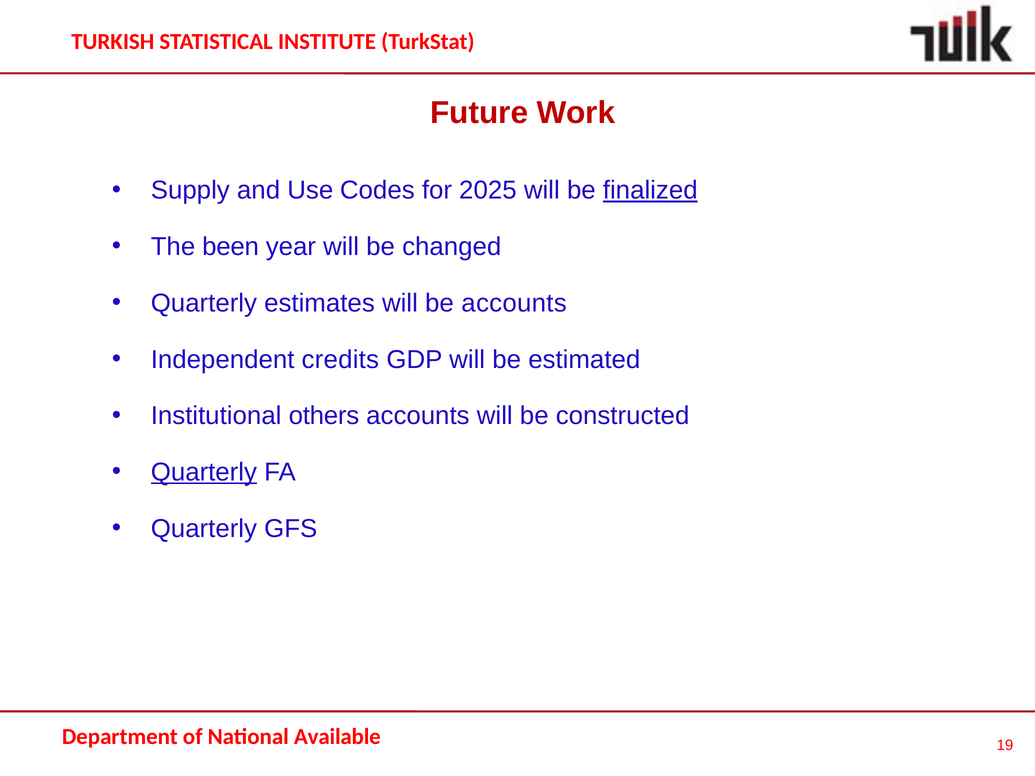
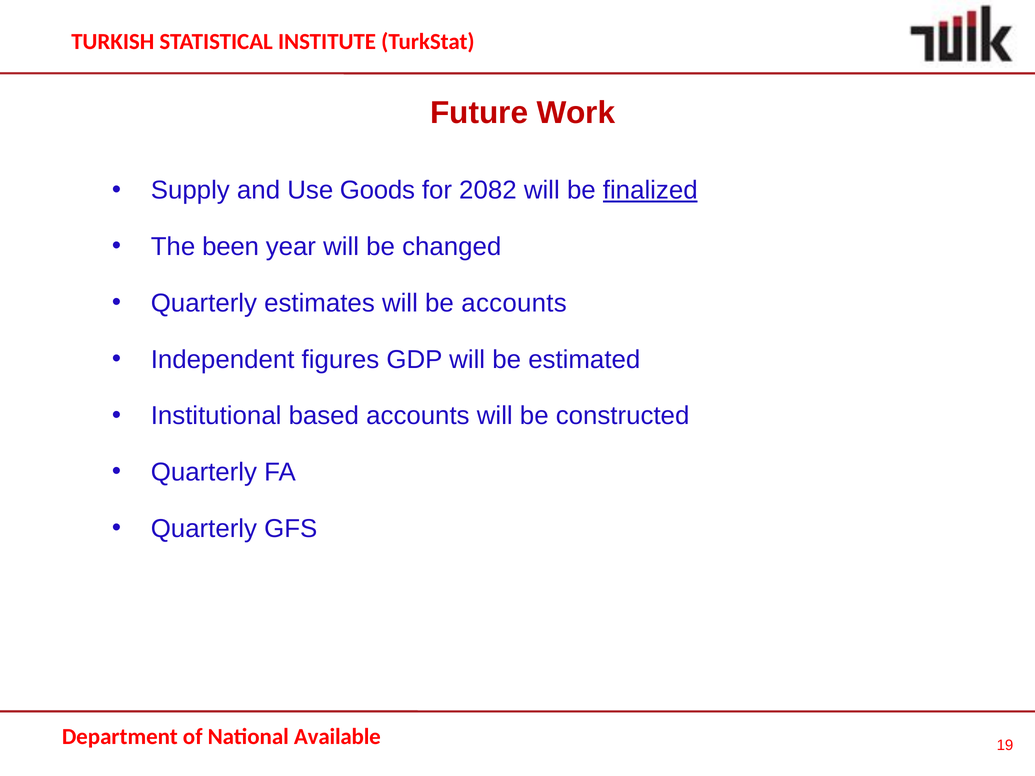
Codes: Codes -> Goods (377, 190)
2025: 2025 -> 2082 (488, 190)
credits: credits -> figures (340, 360)
others: others -> based (324, 416)
Quarterly underline: present -> none (204, 472)
